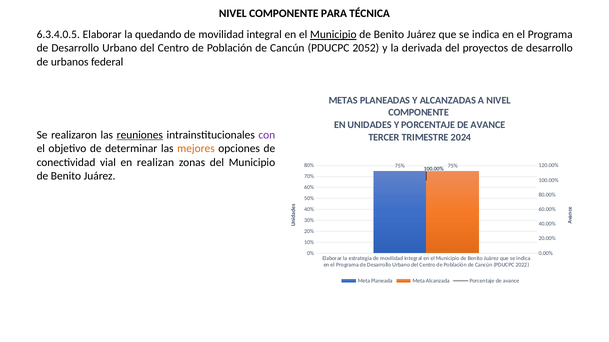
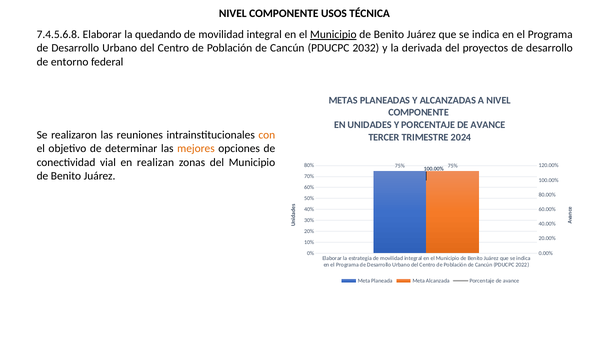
PARA: PARA -> USOS (334, 13)
6.3.4.0.5: 6.3.4.0.5 -> 7.4.5.6.8 (58, 35)
2052: 2052 -> 2032 (366, 48)
urbanos: urbanos -> entorno (70, 62)
reuniones underline: present -> none (140, 135)
con colour: purple -> orange (267, 135)
